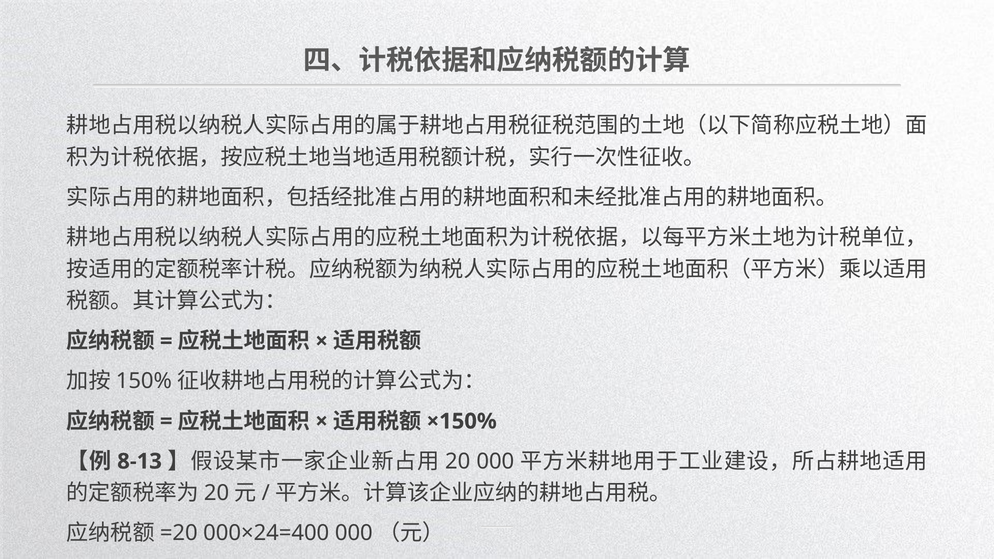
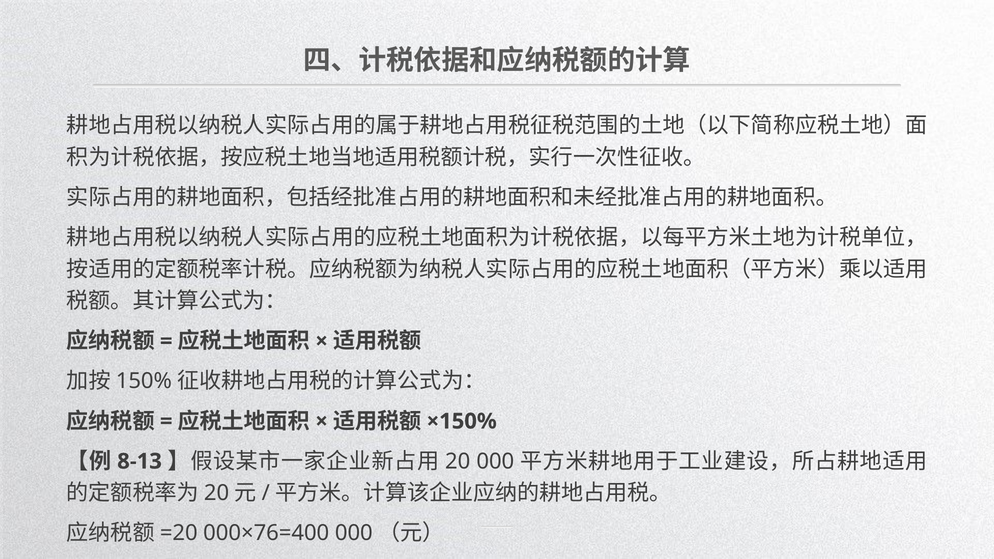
000×24=400: 000×24=400 -> 000×76=400 (266, 533)
